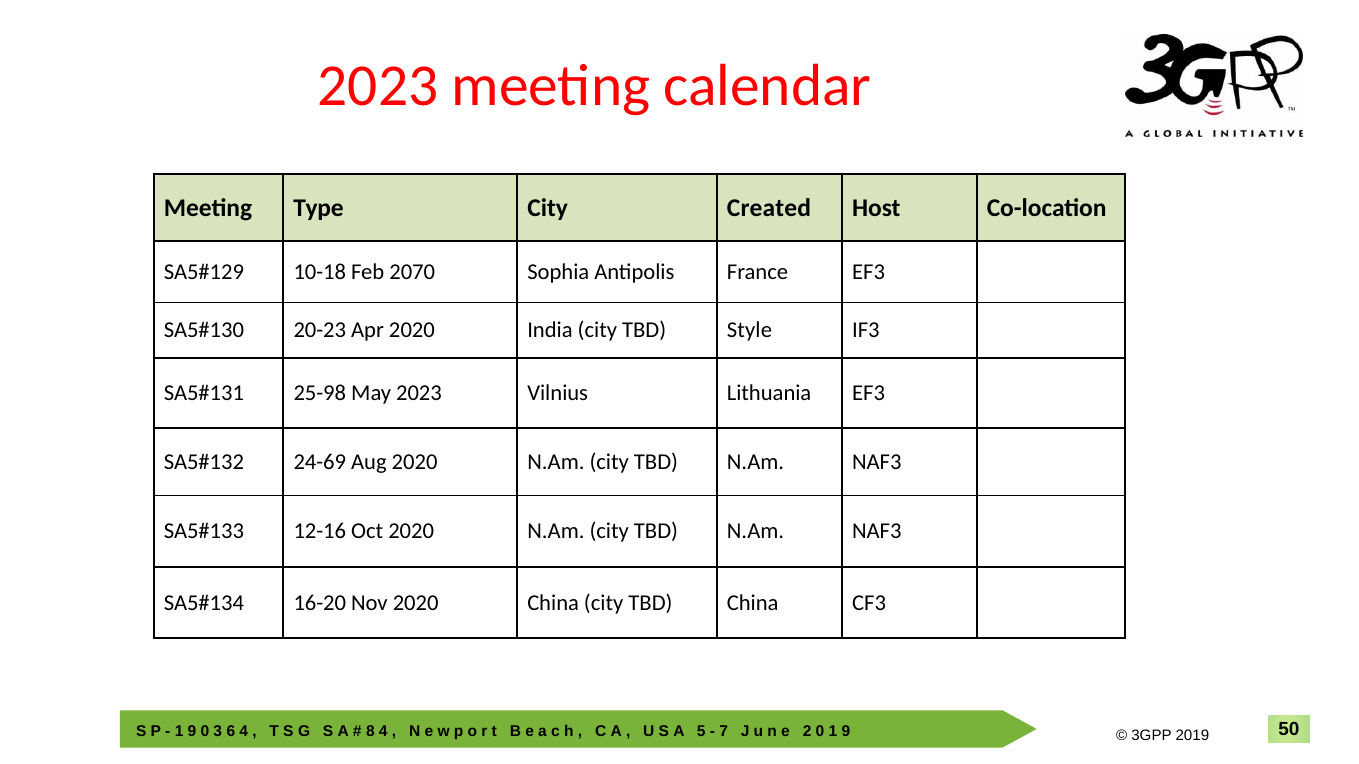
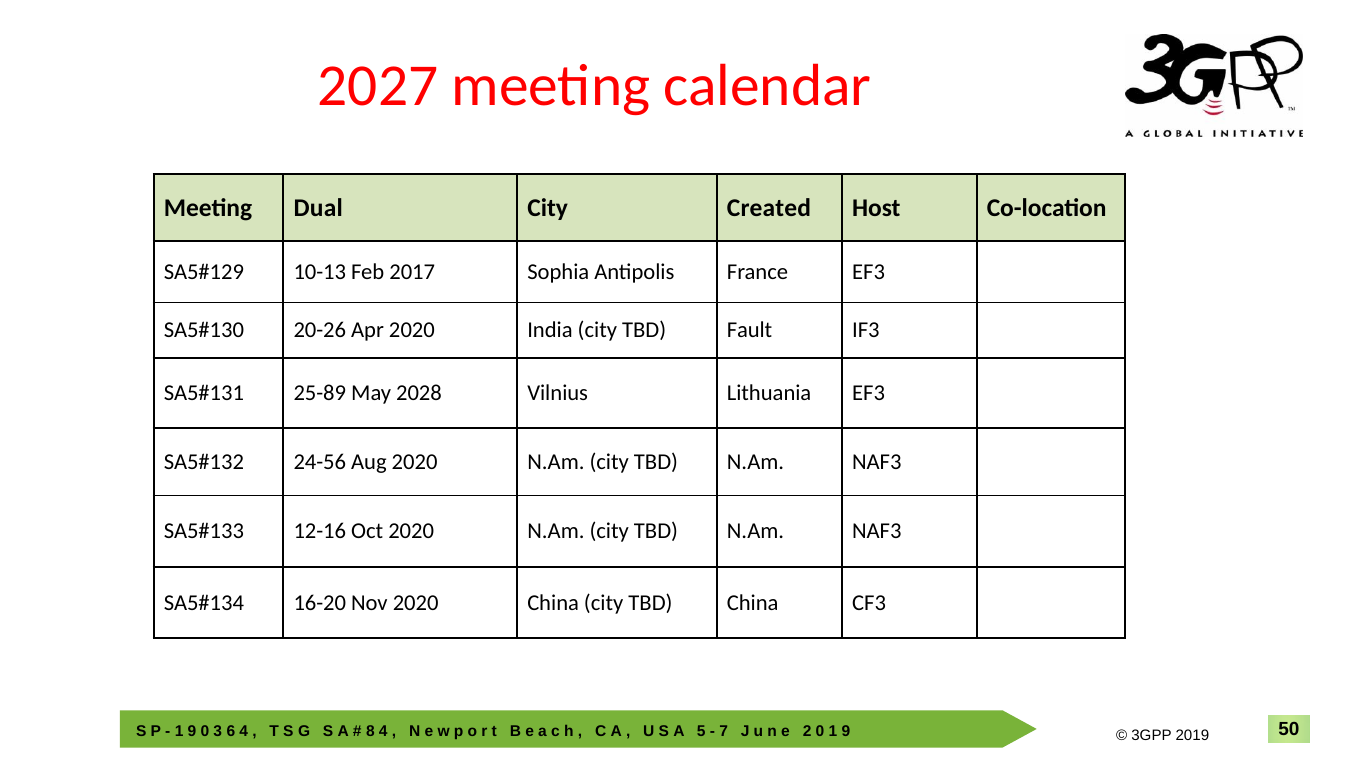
2023: 2023 -> 2027 (378, 86)
Type: Type -> Dual (318, 208)
10-18: 10-18 -> 10-13 (320, 272)
2070: 2070 -> 2017 (412, 272)
20-23: 20-23 -> 20-26 (320, 331)
Style: Style -> Fault (750, 331)
25-98: 25-98 -> 25-89 (320, 394)
May 2023: 2023 -> 2028 (419, 394)
24-69: 24-69 -> 24-56 (320, 462)
